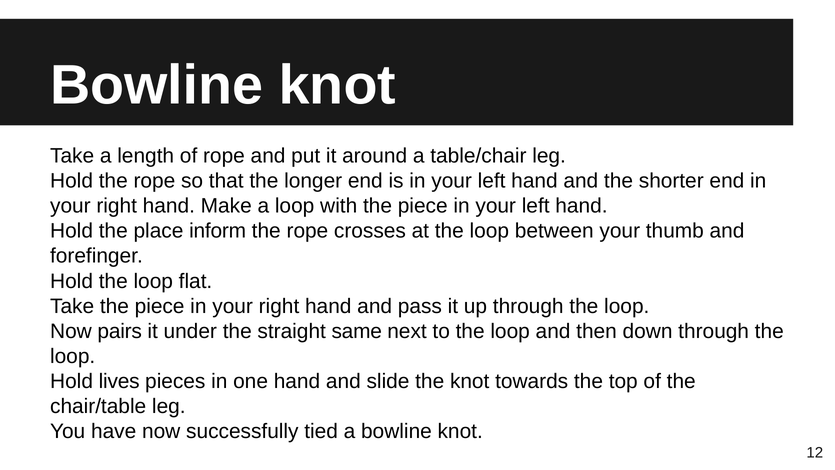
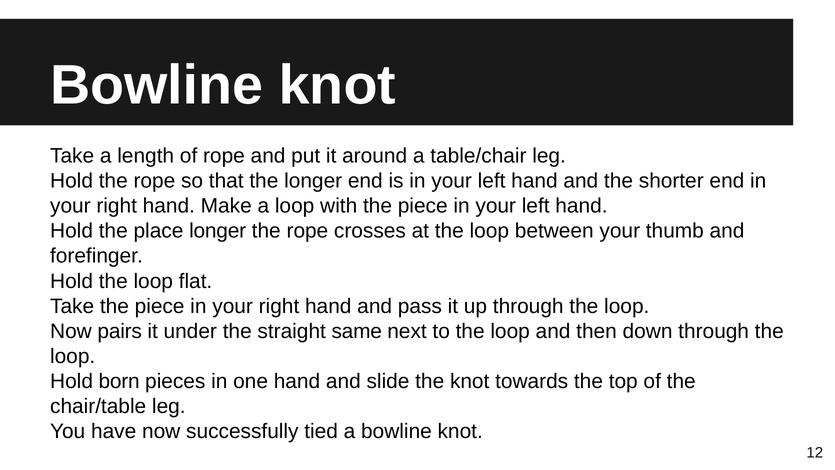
place inform: inform -> longer (218, 231)
lives: lives -> born (119, 381)
